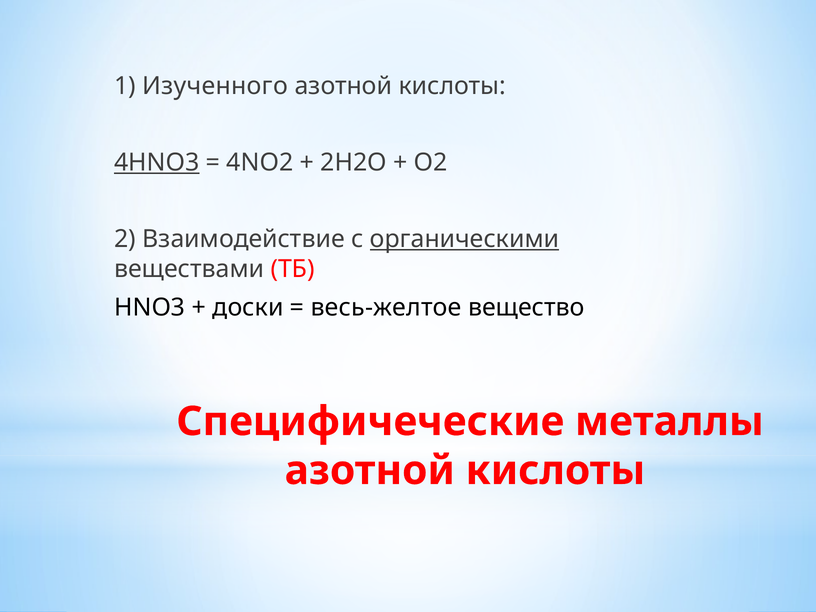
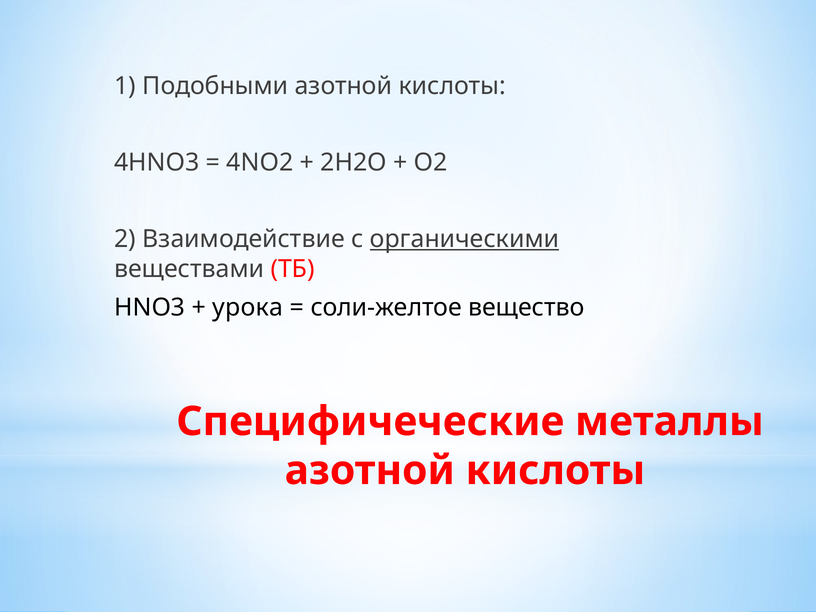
Изученного: Изученного -> Подобными (215, 86)
4HNO3 underline: present -> none (157, 163)
доски: доски -> урока (248, 307)
весь-желтое: весь-желтое -> соли-желтое (386, 307)
